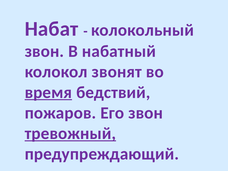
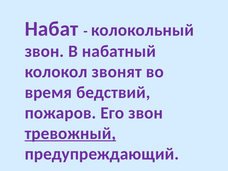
время underline: present -> none (48, 92)
